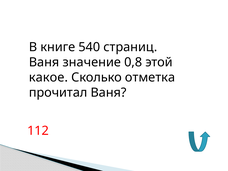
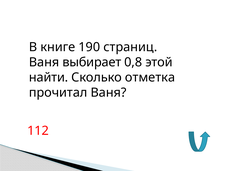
540: 540 -> 190 (89, 47)
значение: значение -> выбирает (92, 62)
какое: какое -> найти (49, 77)
